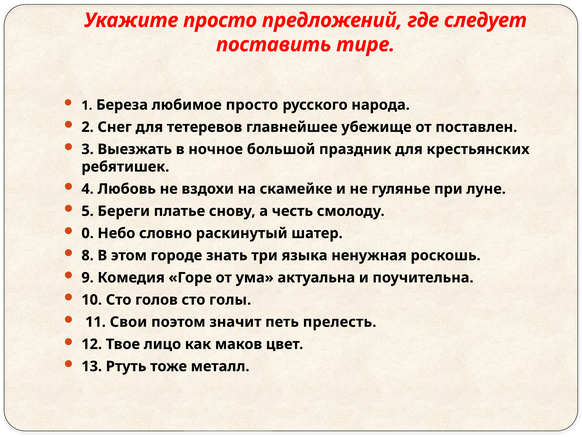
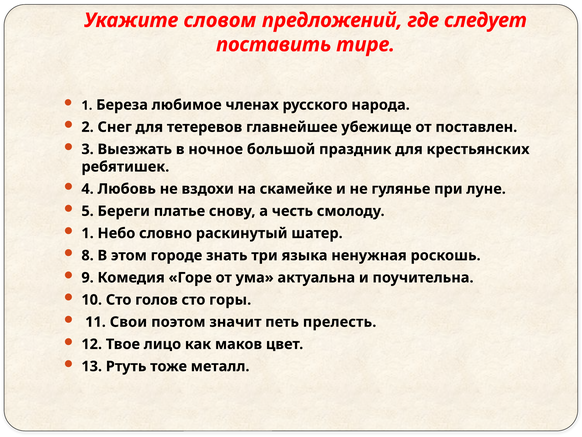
Укажите просто: просто -> словом (220, 20)
любимое просто: просто -> членах (252, 105)
0: 0 -> 1 (88, 233)
голы: голы -> горы (230, 299)
